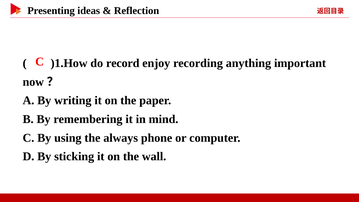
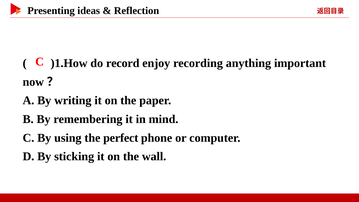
always: always -> perfect (121, 138)
